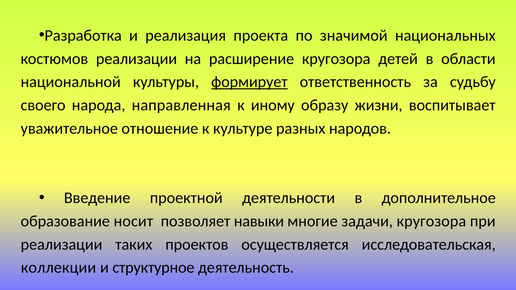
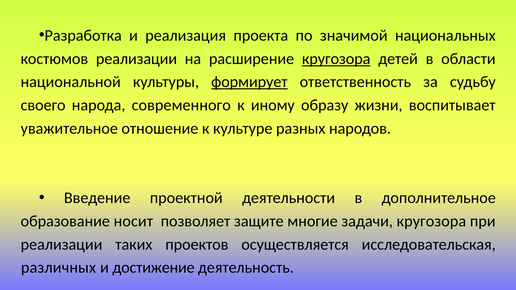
кругозора underline: none -> present (336, 59)
направленная: направленная -> современного (181, 105)
навыки: навыки -> защите (259, 221)
коллекции: коллекции -> различных (59, 268)
структурное: структурное -> достижение (153, 268)
